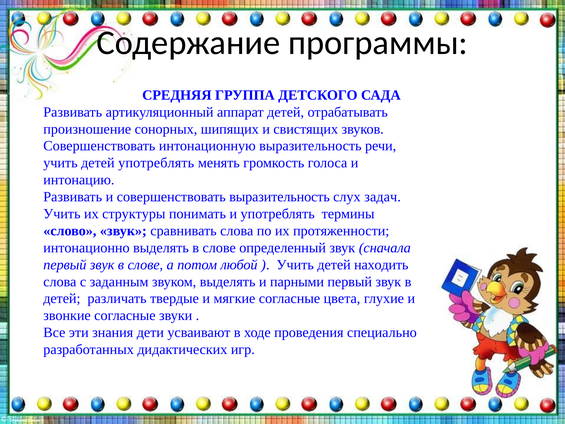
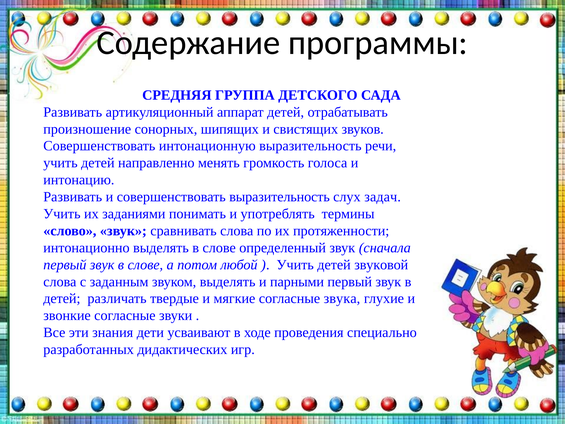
детей употреблять: употреблять -> направленно (156, 163)
структуры: структуры -> заданиями (134, 214)
находить: находить -> звуковой (381, 265)
цвета: цвета -> звука (342, 298)
